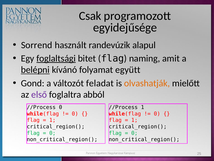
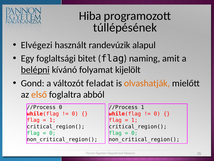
Csak: Csak -> Hiba (90, 16)
egyidejűsége: egyidejűsége -> túllépésének (125, 27)
Sorrend: Sorrend -> Elvégezi (37, 45)
foglaltsági underline: present -> none (56, 58)
együtt: együtt -> kijelölt (128, 70)
első colour: purple -> orange (39, 94)
